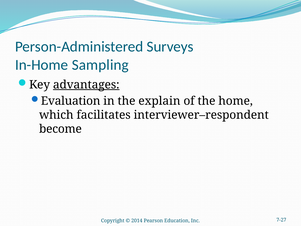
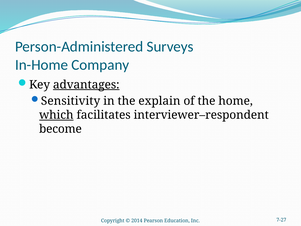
Sampling: Sampling -> Company (100, 65)
Evaluation: Evaluation -> Sensitivity (71, 101)
which underline: none -> present (56, 115)
